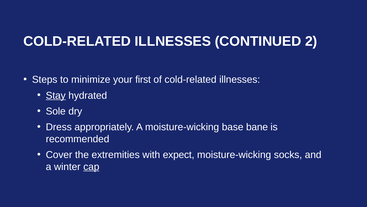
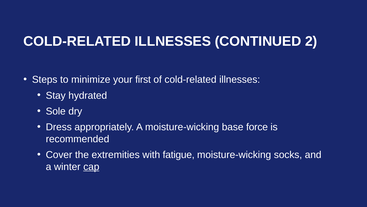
Stay underline: present -> none (56, 95)
bane: bane -> force (257, 127)
expect: expect -> fatigue (179, 154)
